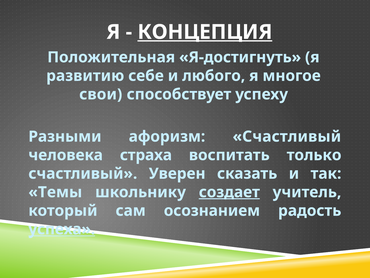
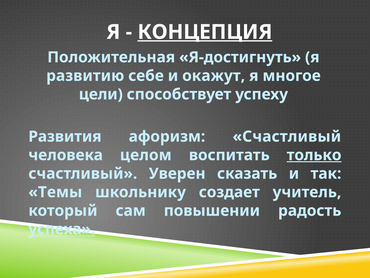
любого: любого -> окажут (214, 76)
свои: свои -> цели (101, 94)
Разными: Разными -> Развития (65, 136)
страха: страха -> целом (146, 155)
только underline: none -> present (314, 155)
создает underline: present -> none (229, 192)
осознанием: осознанием -> повышении (212, 210)
